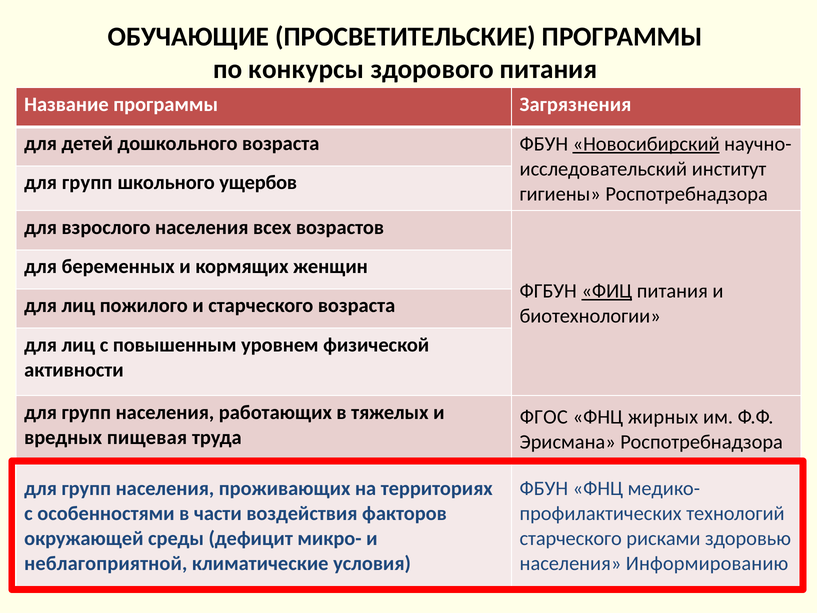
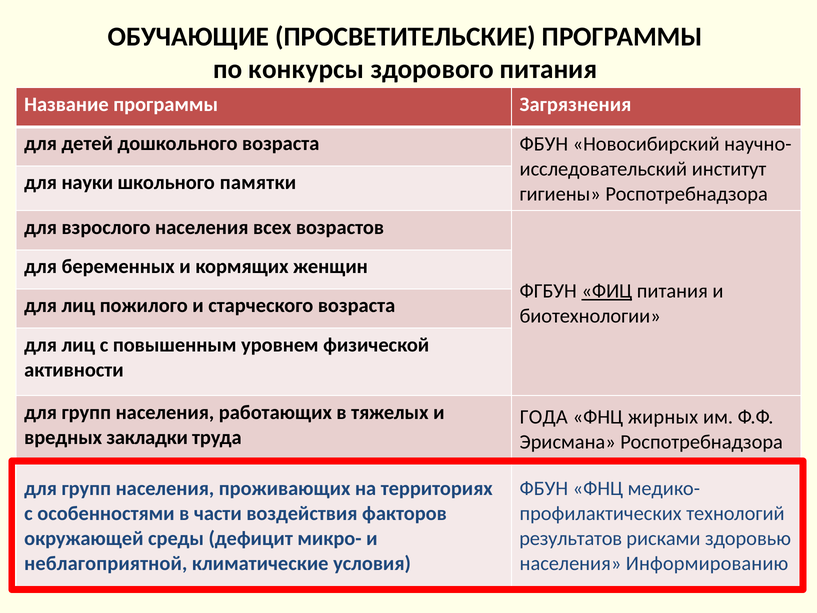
Новосибирский underline: present -> none (646, 144)
групп: групп -> науки (87, 183)
ущербов: ущербов -> памятки (258, 183)
ФГОС: ФГОС -> ГОДА (544, 417)
пищевая: пищевая -> закладки (147, 437)
старческого: старческого -> результатов (571, 538)
